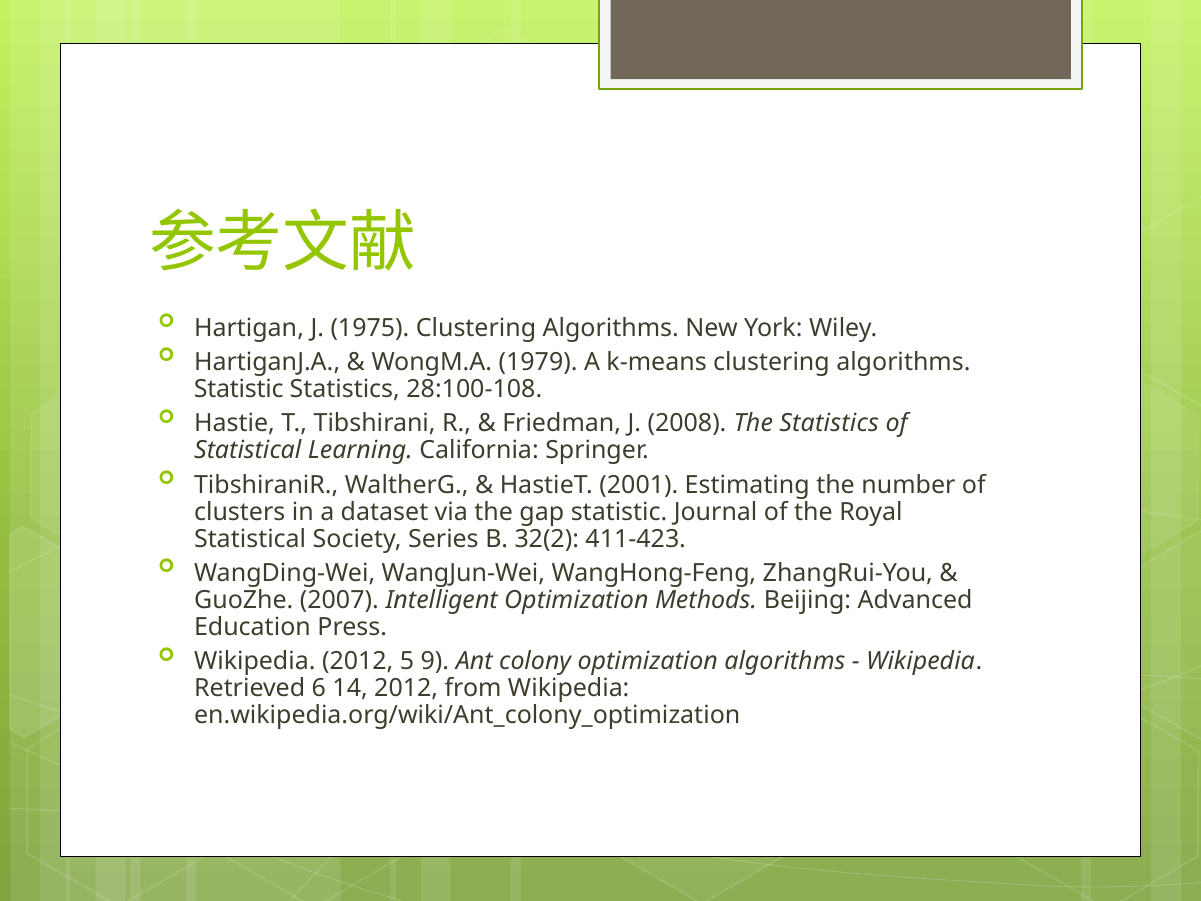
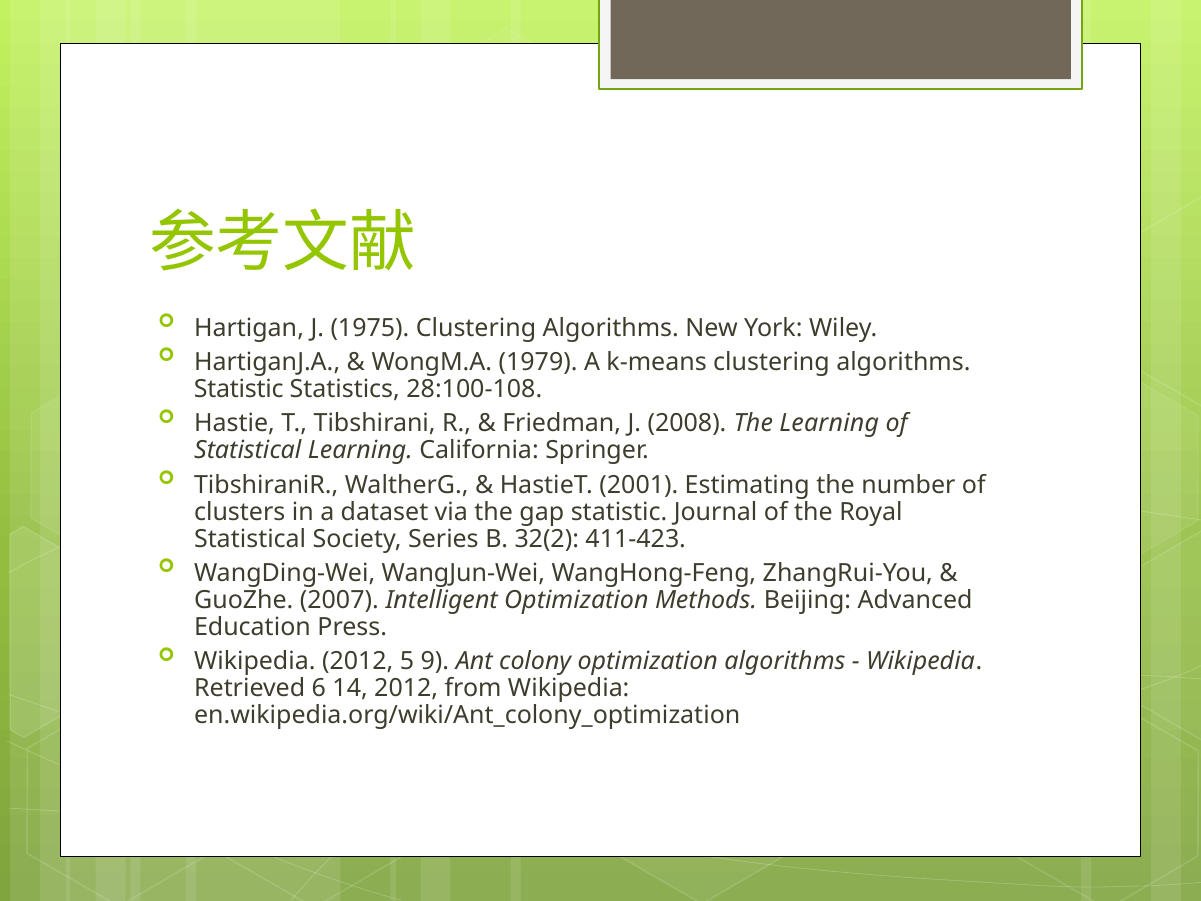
The Statistics: Statistics -> Learning (829, 423)
